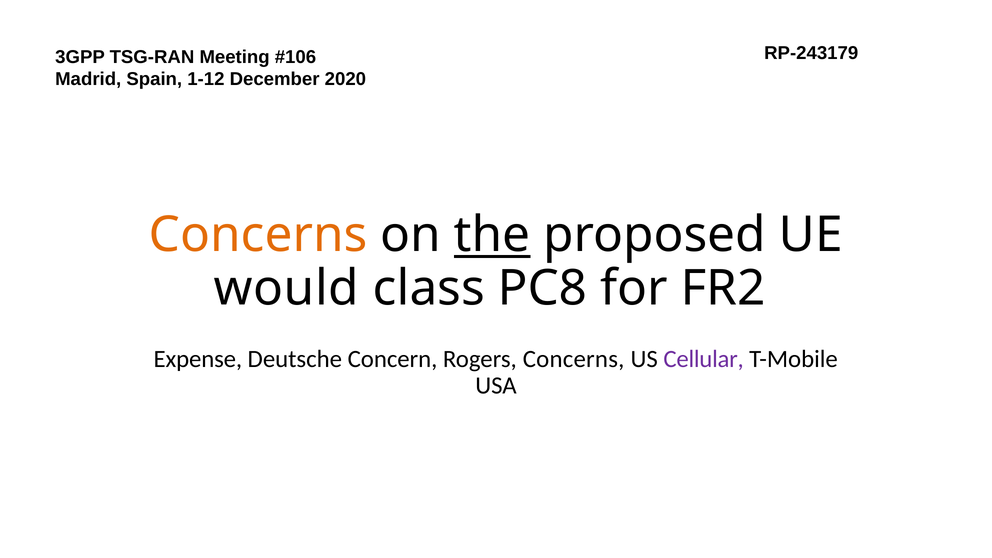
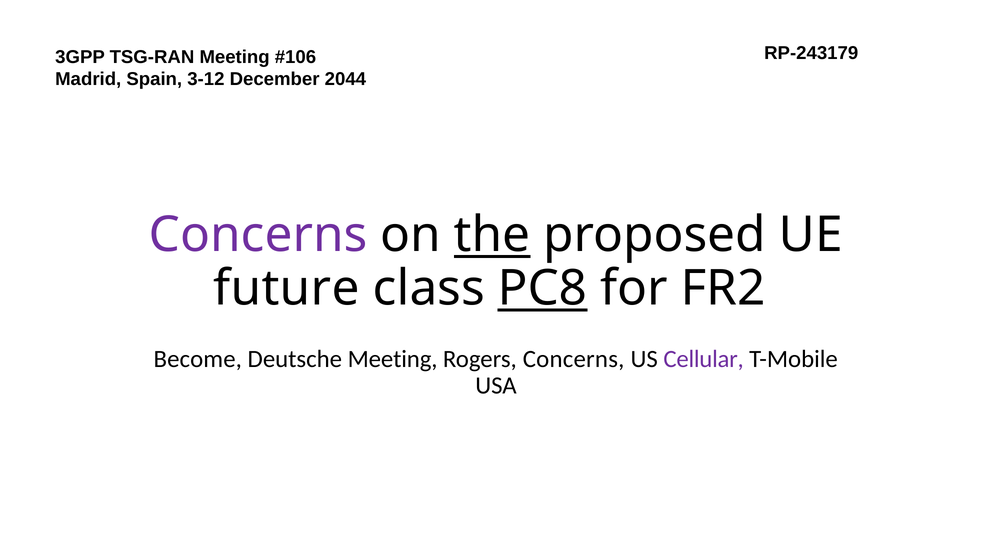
1-12: 1-12 -> 3-12 (206, 79)
2020: 2020 -> 2044 (345, 79)
Concerns colour: orange -> purple (258, 235)
would: would -> future (286, 289)
PC8 underline: none -> present (543, 289)
Expense: Expense -> Become (198, 359)
Deutsche Concern: Concern -> Meeting (393, 359)
